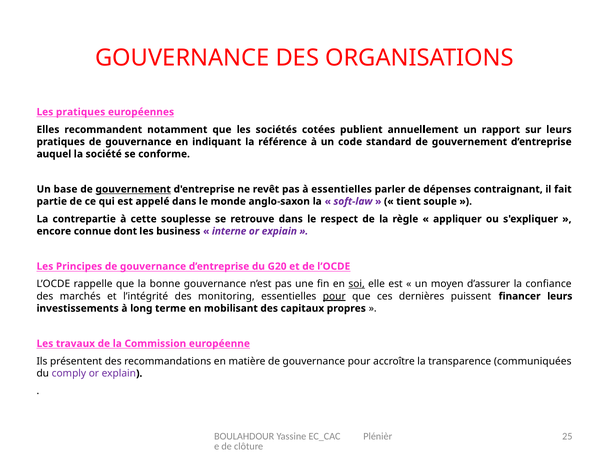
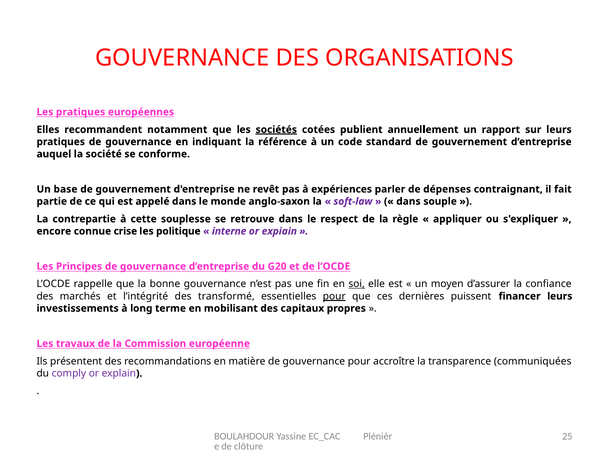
sociétés underline: none -> present (276, 130)
gouvernement underline: present -> none (133, 189)
à essentielles: essentielles -> expériences (342, 189)
tient: tient -> dans (408, 201)
dont: dont -> crise (125, 231)
business: business -> politique (178, 231)
monitoring: monitoring -> transformé (226, 296)
